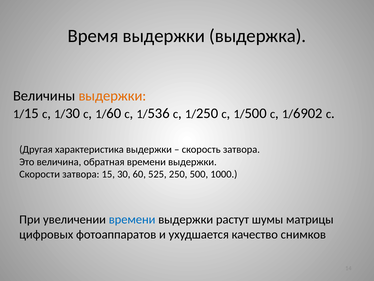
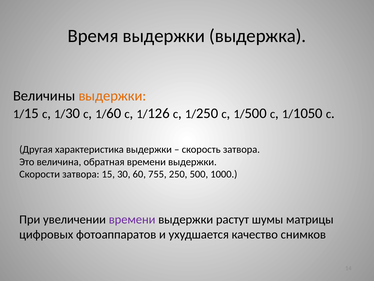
536: 536 -> 126 (159, 113)
6902: 6902 -> 1050 (308, 113)
525: 525 -> 755 (157, 174)
времени colour: blue -> purple (132, 219)
